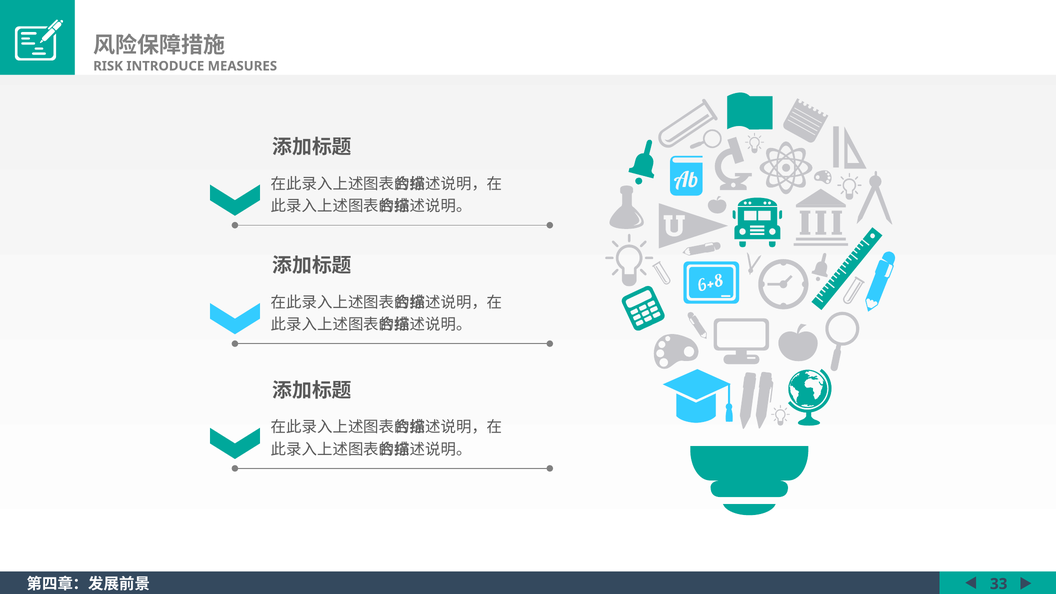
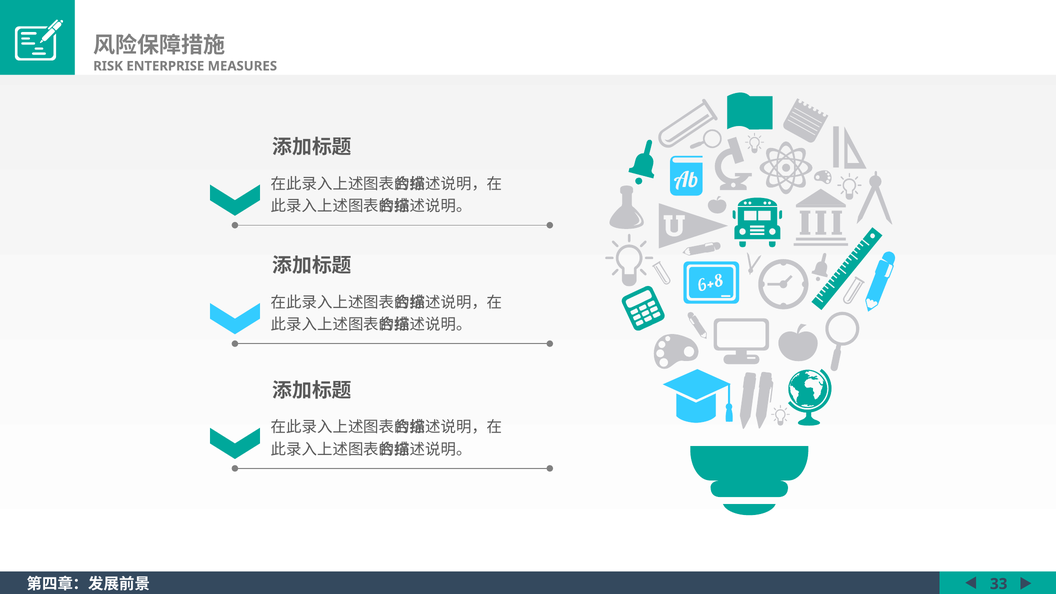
INTRODUCE: INTRODUCE -> ENTERPRISE (165, 66)
